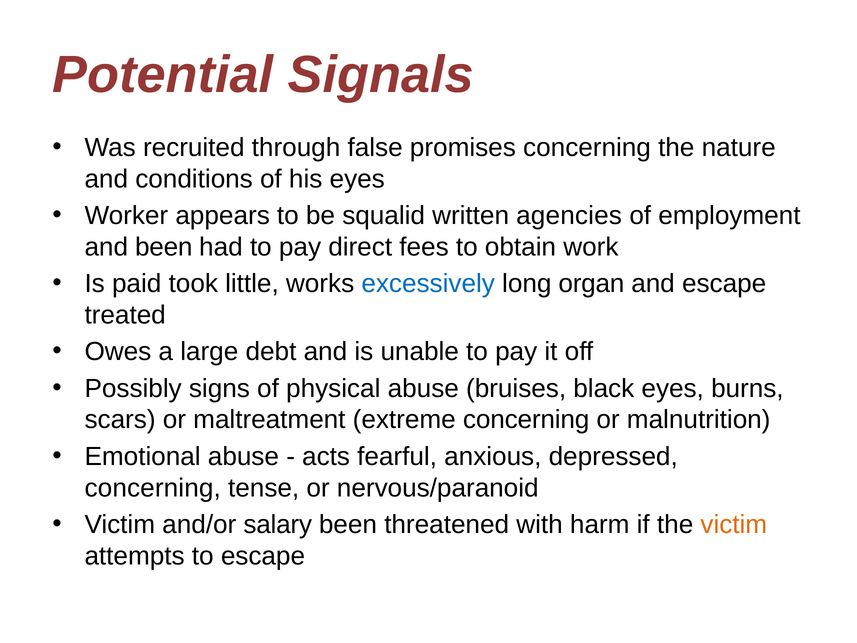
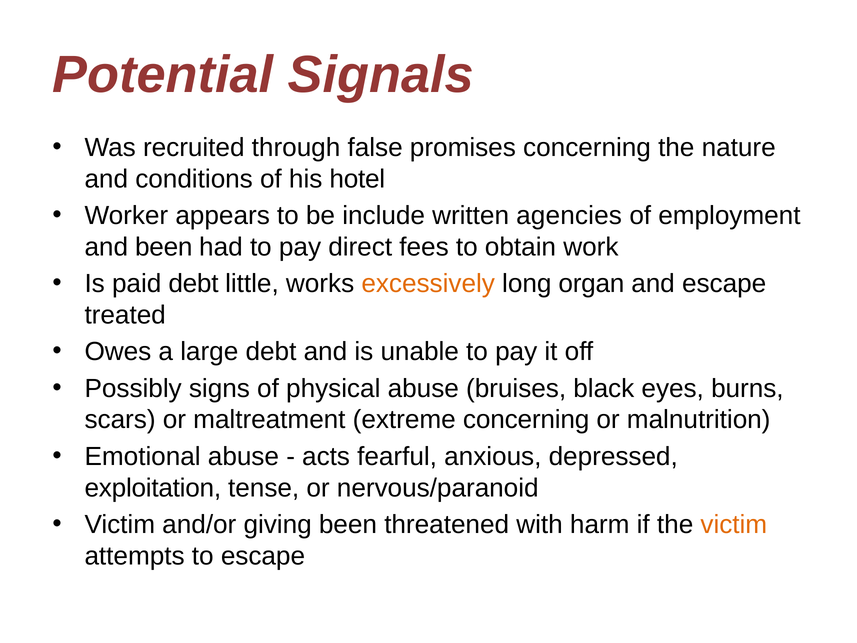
his eyes: eyes -> hotel (357, 179)
squalid: squalid -> include (384, 216)
paid took: took -> debt (193, 284)
excessively colour: blue -> orange (428, 284)
concerning: concerning -> exploitation (153, 488)
salary: salary -> giving (278, 524)
